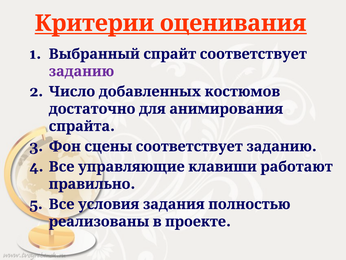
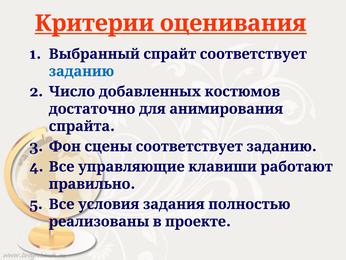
заданию colour: purple -> blue (81, 71)
